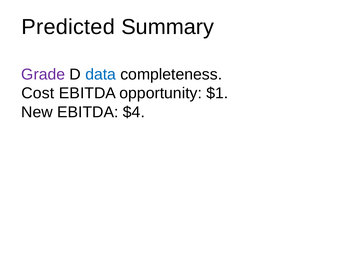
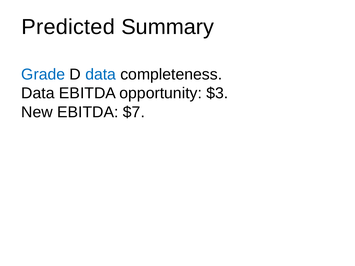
Grade colour: purple -> blue (43, 74)
Cost: Cost -> Data (38, 93)
$1: $1 -> $3 (217, 93)
$4: $4 -> $7 (134, 112)
